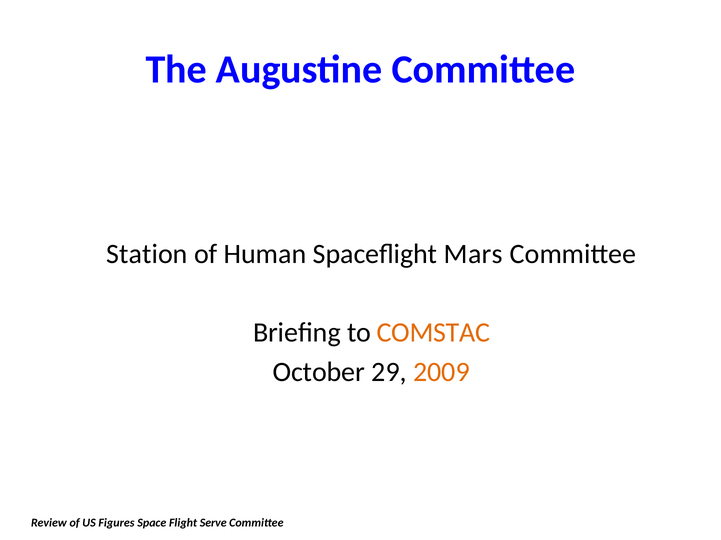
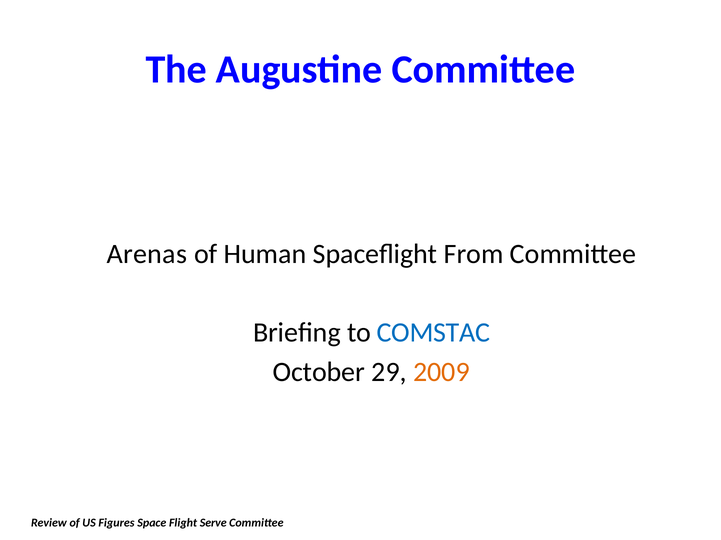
Station: Station -> Arenas (147, 254)
Mars: Mars -> From (474, 254)
COMSTAC colour: orange -> blue (434, 333)
